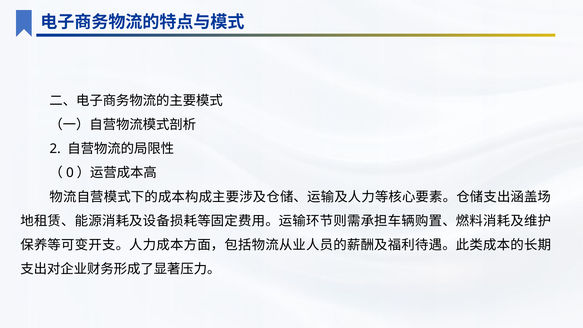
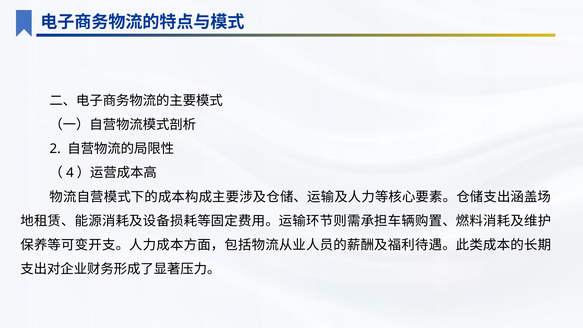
0: 0 -> 4 (70, 173)
